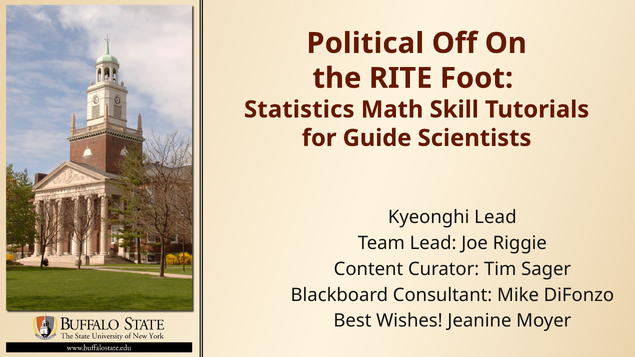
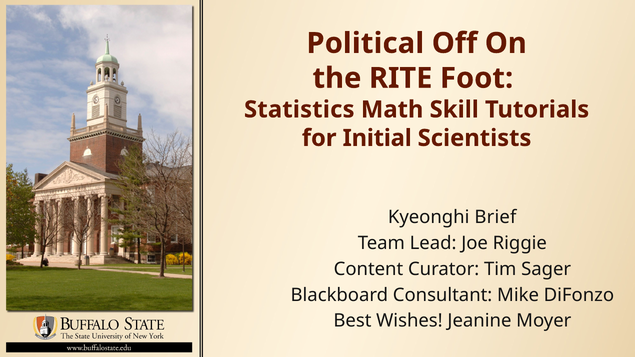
Guide: Guide -> Initial (377, 138)
Kyeonghi Lead: Lead -> Brief (495, 217)
